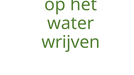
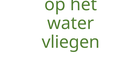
wrijven: wrijven -> vliegen (71, 42)
